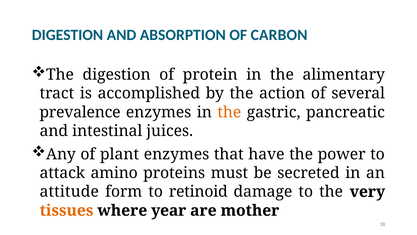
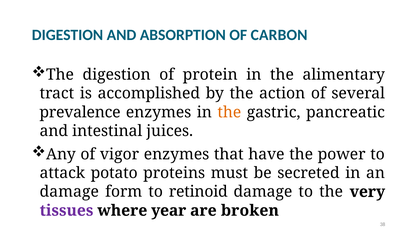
plant: plant -> vigor (119, 154)
amino: amino -> potato (114, 173)
attitude: attitude -> damage (69, 191)
tissues colour: orange -> purple (66, 210)
mother: mother -> broken (250, 210)
